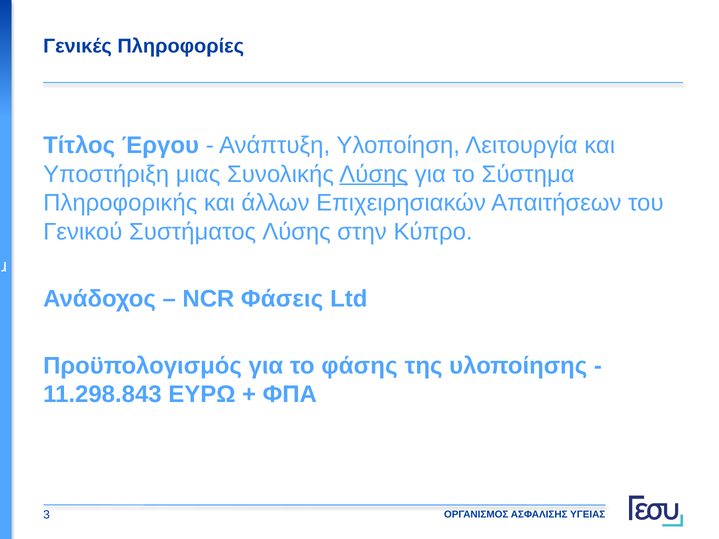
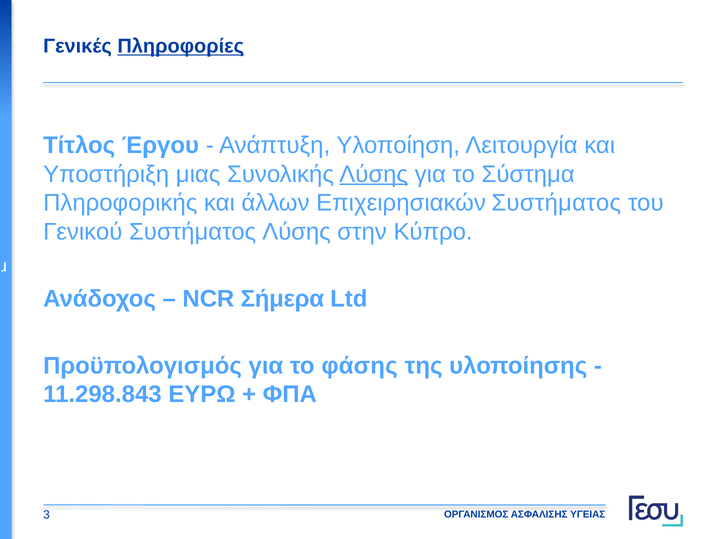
Πληροφορίες underline: none -> present (181, 46)
Επιχειρησιακών Απαιτήσεων: Απαιτήσεων -> Συστήματος (556, 203)
Φάσεις: Φάσεις -> Σήμερα (282, 299)
